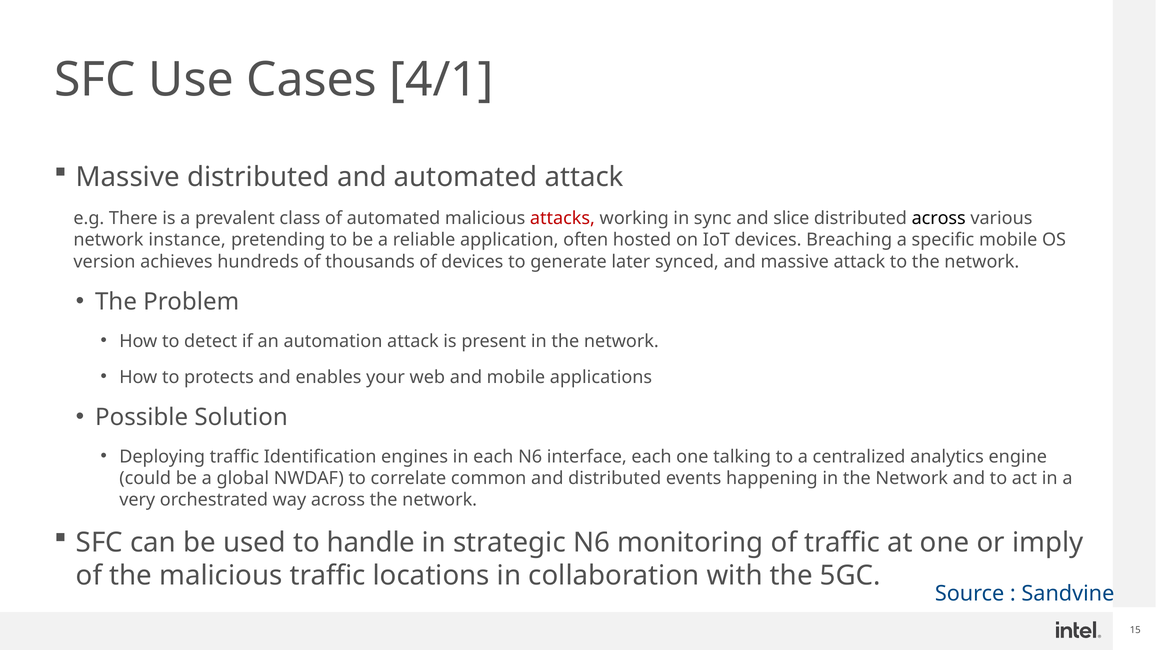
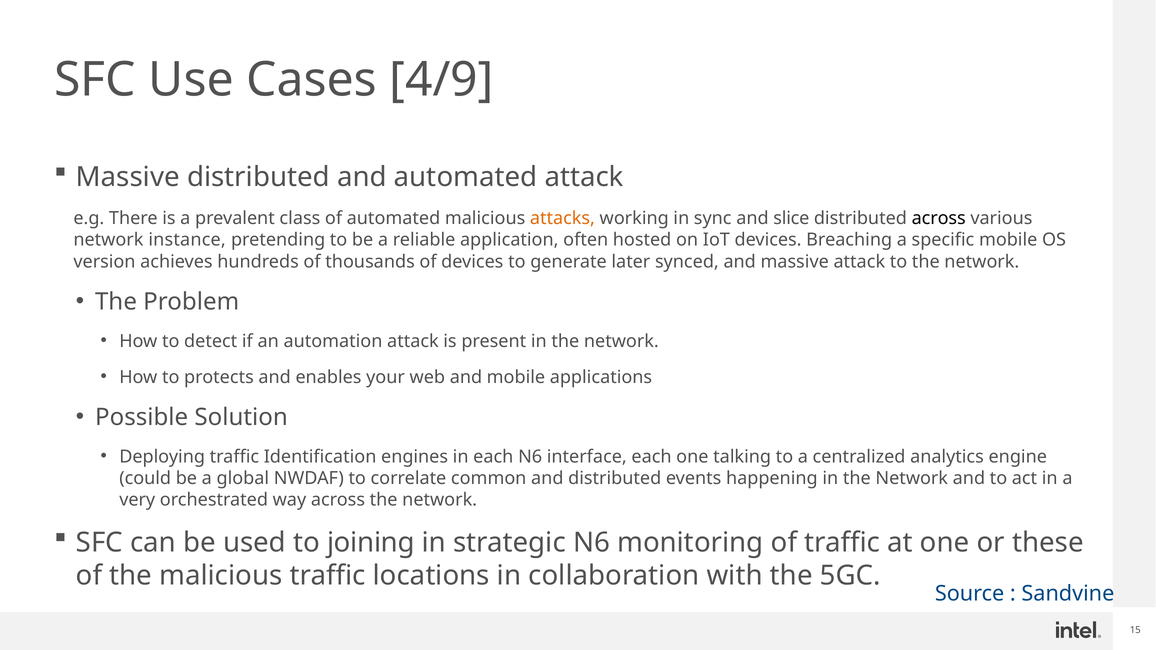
4/1: 4/1 -> 4/9 (442, 80)
attacks colour: red -> orange (562, 218)
handle: handle -> joining (371, 543)
imply: imply -> these (1048, 543)
